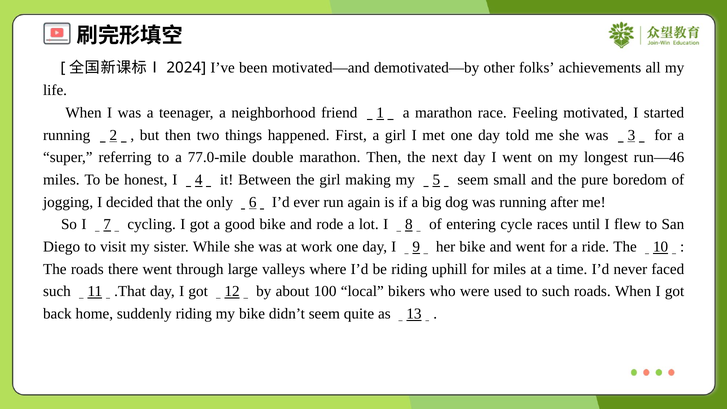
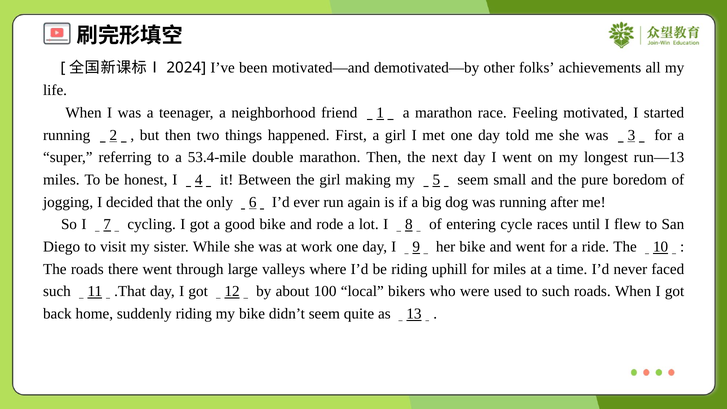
77.0-mile: 77.0-mile -> 53.4-mile (217, 157)
run—46: run—46 -> run—13 (659, 157)
